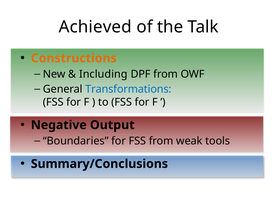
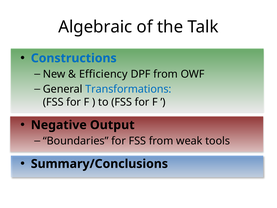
Achieved: Achieved -> Algebraic (95, 27)
Constructions colour: orange -> blue (74, 58)
Including: Including -> Efficiency (103, 74)
